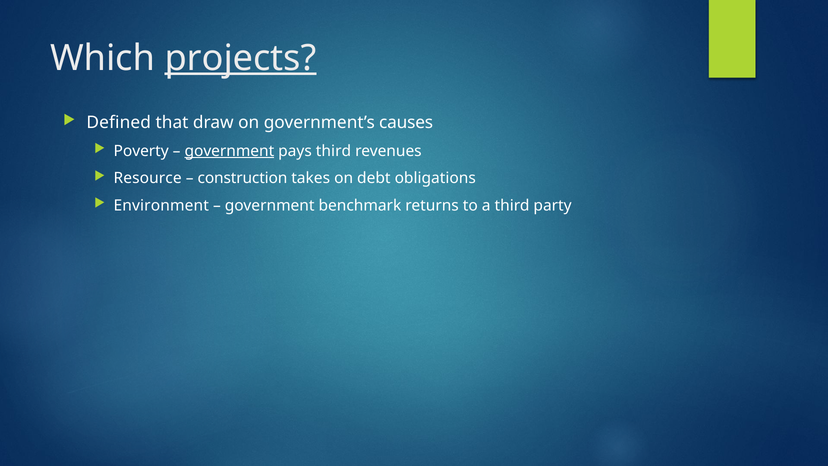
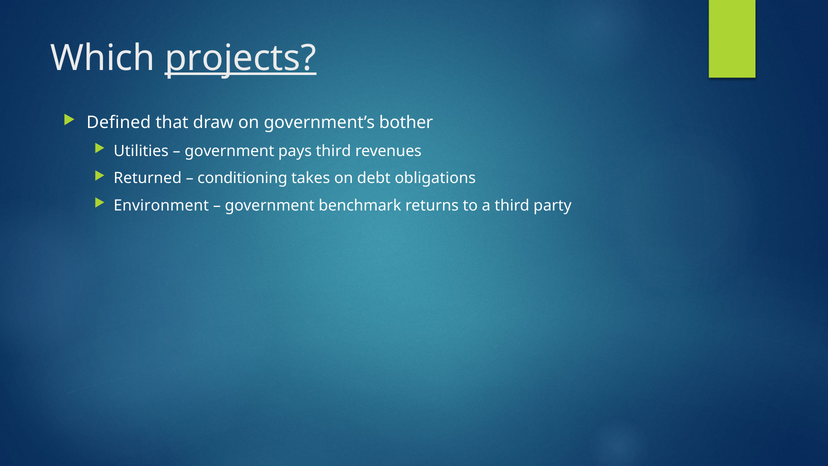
causes: causes -> bother (406, 123)
Poverty: Poverty -> Utilities (141, 151)
government underline: present -> none (229, 151)
Resource: Resource -> Returned (148, 178)
construction: construction -> conditioning (242, 178)
